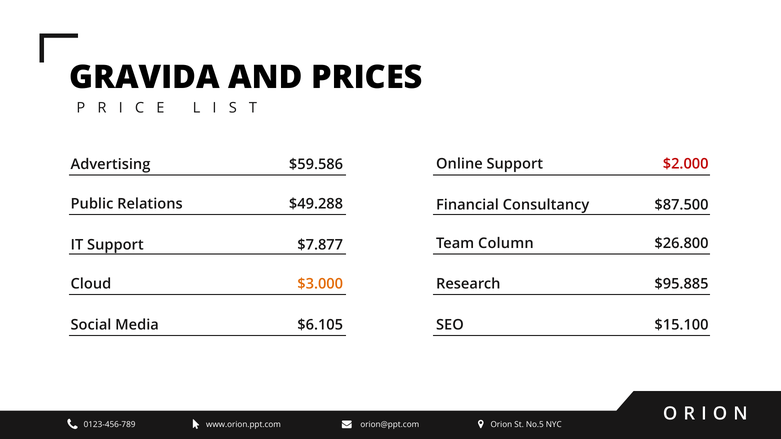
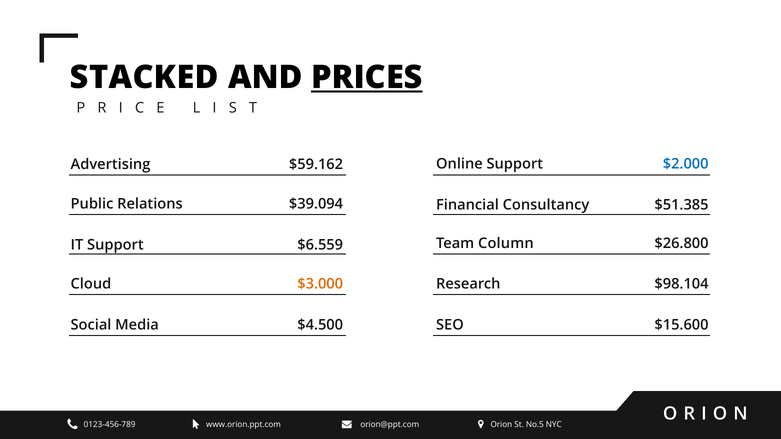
GRAVIDA: GRAVIDA -> STACKED (144, 78)
PRICES underline: none -> present (367, 78)
$2.000 colour: red -> blue (686, 164)
$59.586: $59.586 -> $59.162 (316, 164)
$49.288: $49.288 -> $39.094 (316, 204)
$87.500: $87.500 -> $51.385 (681, 205)
$7.877: $7.877 -> $6.559 (320, 245)
$95.885: $95.885 -> $98.104 (681, 284)
$6.105: $6.105 -> $4.500 (320, 325)
$15.100: $15.100 -> $15.600 (681, 325)
